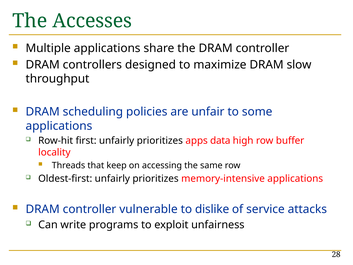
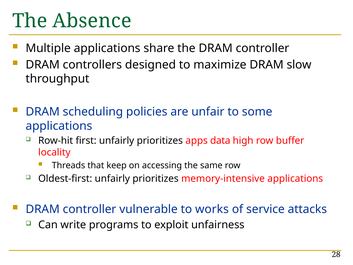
Accesses: Accesses -> Absence (92, 21)
dislike: dislike -> works (212, 209)
